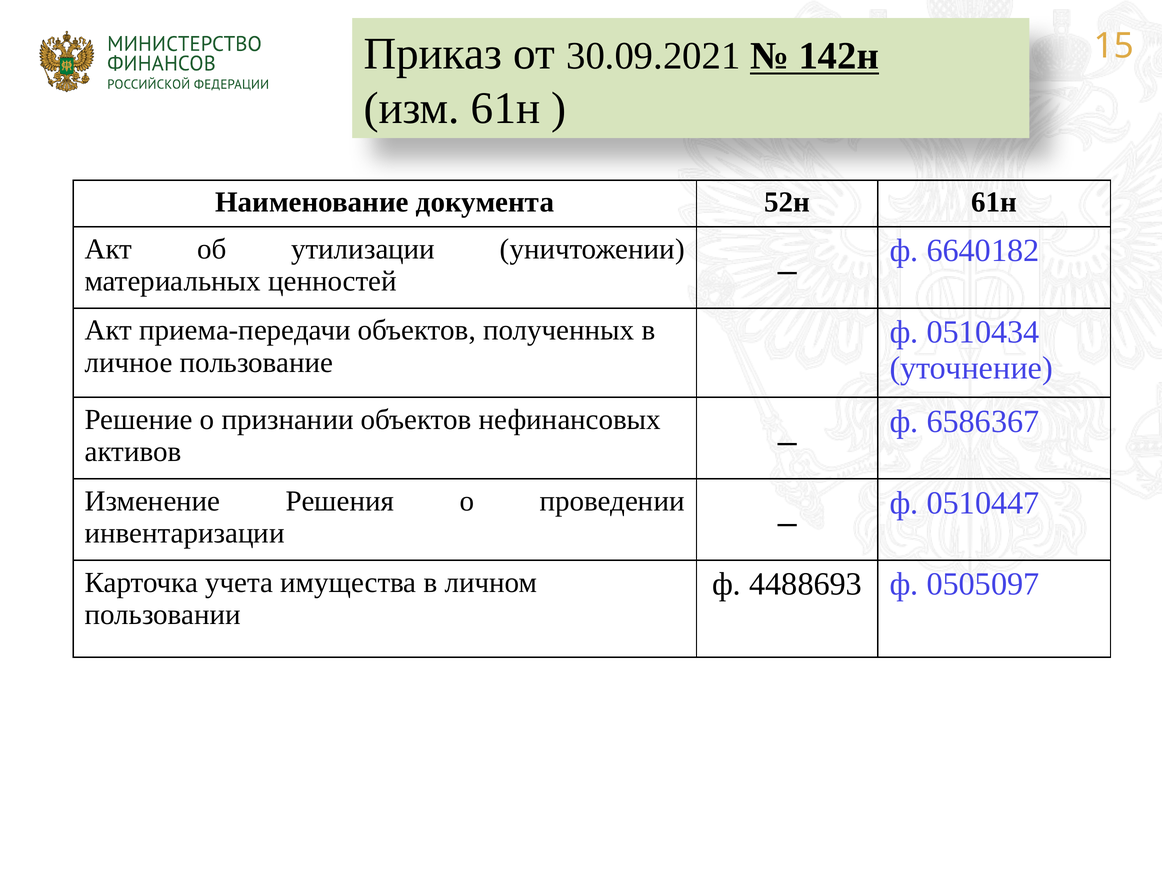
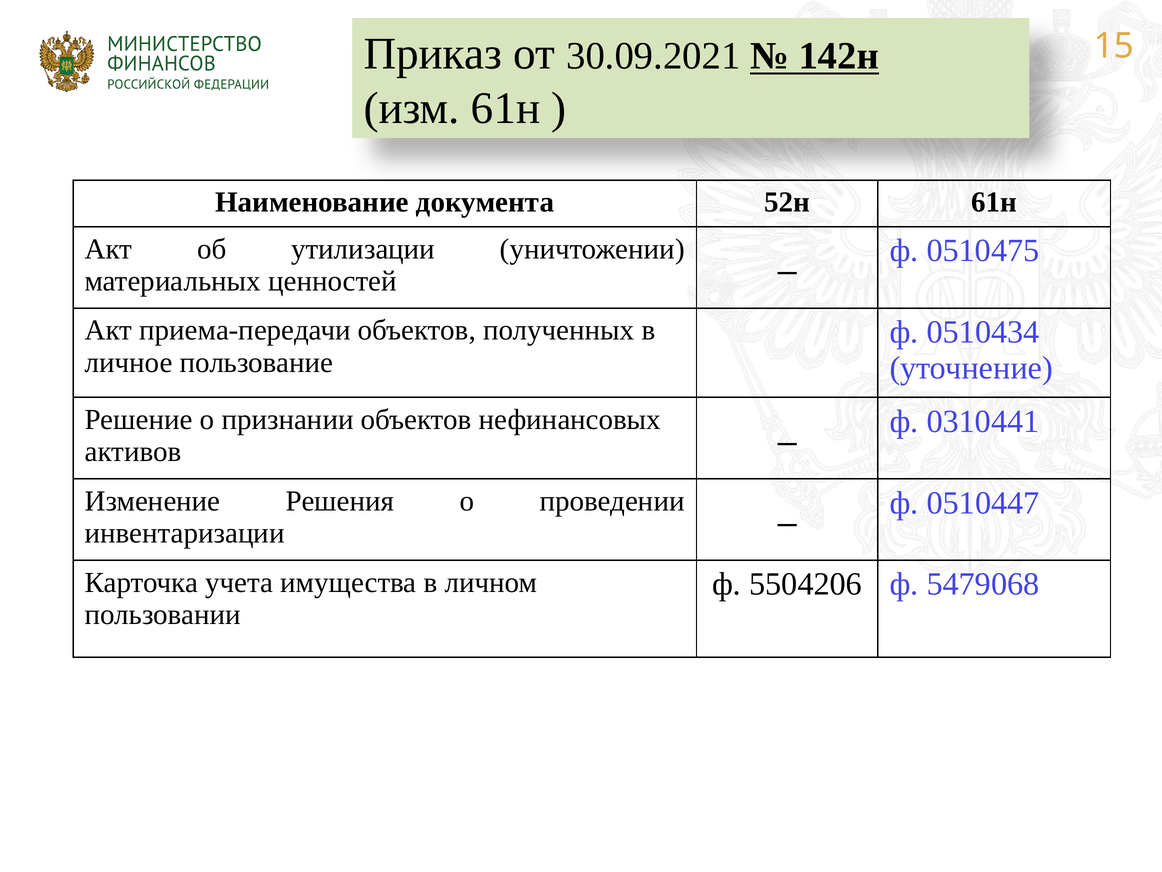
6640182: 6640182 -> 0510475 (983, 251)
6586367: 6586367 -> 0310441 (983, 421)
4488693: 4488693 -> 5504206 (806, 584)
0505097: 0505097 -> 5479068 (983, 584)
